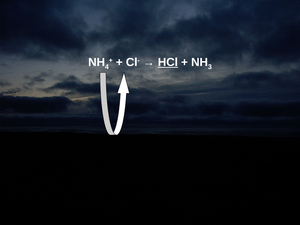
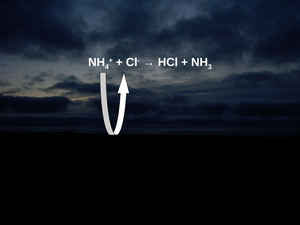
HCl underline: present -> none (168, 62)
